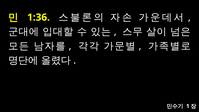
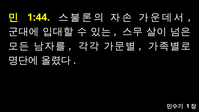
1:36: 1:36 -> 1:44 (39, 17)
